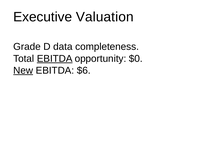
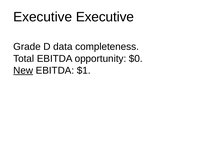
Executive Valuation: Valuation -> Executive (105, 17)
EBITDA underline: present -> none (55, 58)
$6: $6 -> $1 (84, 70)
